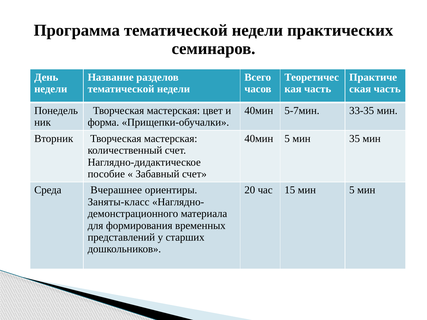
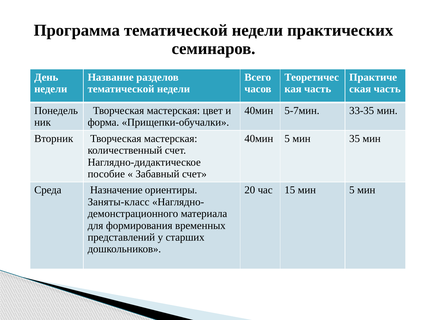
Вчерашнее: Вчерашнее -> Назначение (116, 190)
